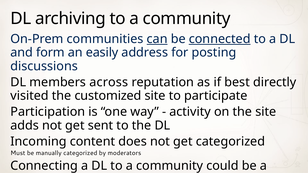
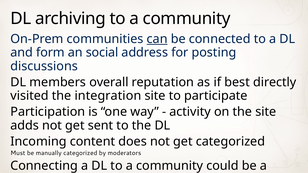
connected underline: present -> none (220, 39)
easily: easily -> social (102, 53)
across: across -> overall (109, 82)
customized: customized -> integration (108, 96)
